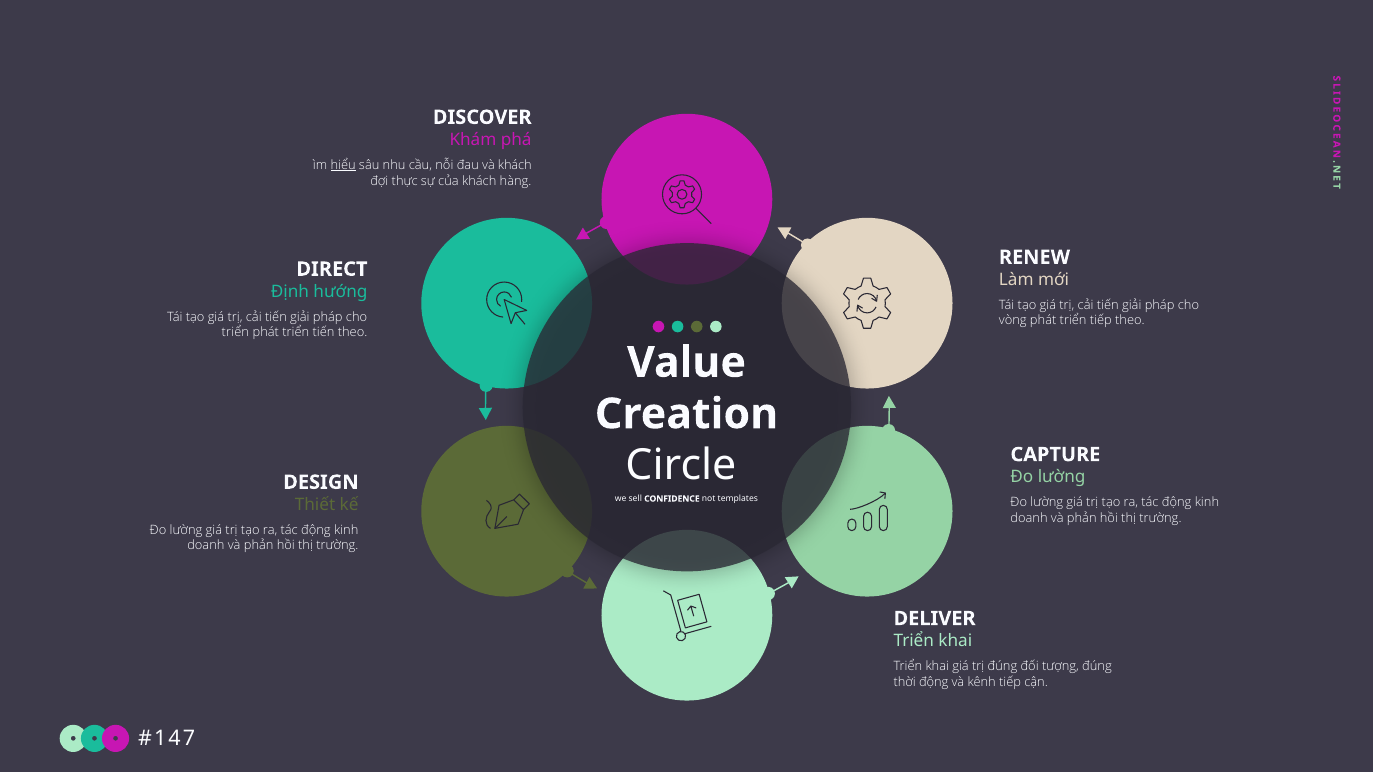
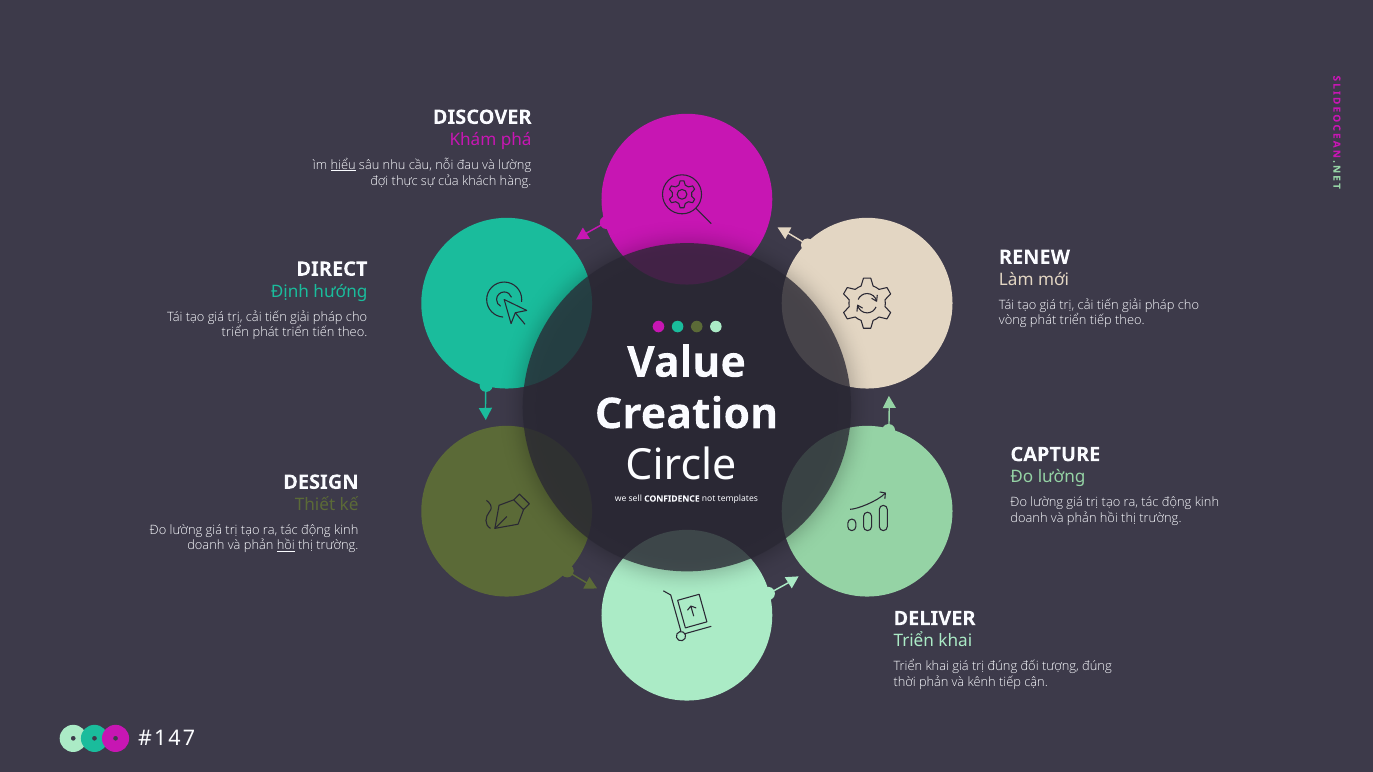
và khách: khách -> lường (515, 165)
hồi underline: none -> present (286, 546)
thời động: động -> phản (934, 682)
